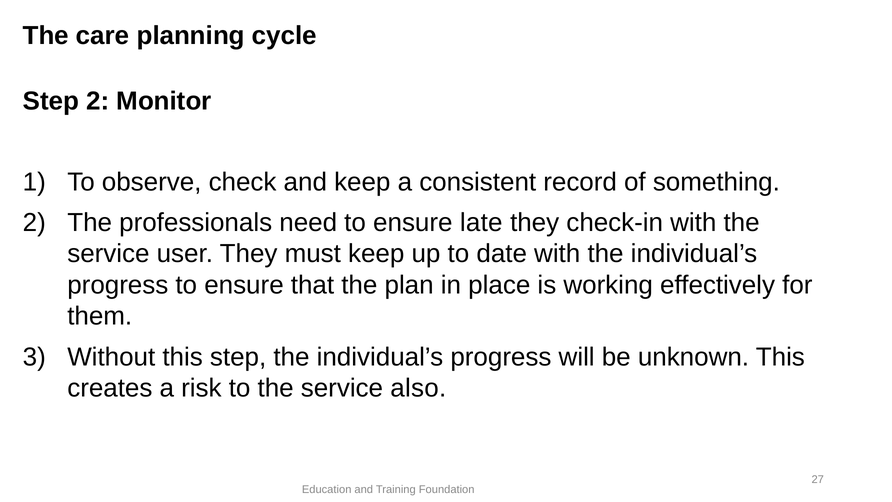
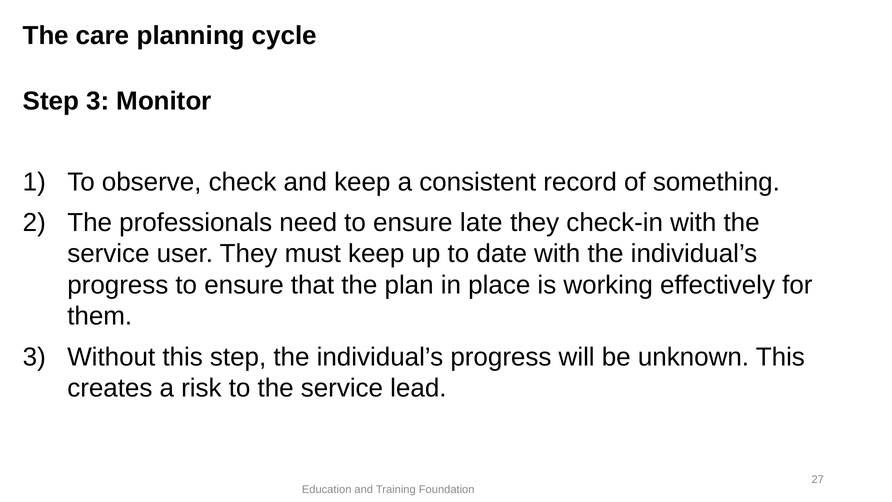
Step 2: 2 -> 3 (98, 101)
also: also -> lead (418, 388)
